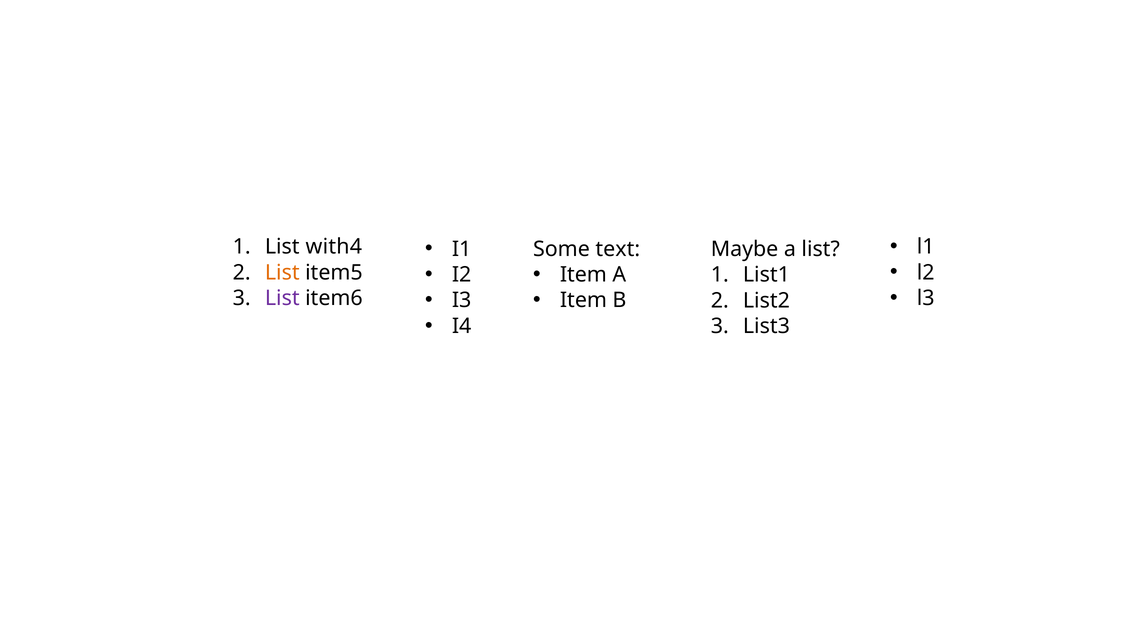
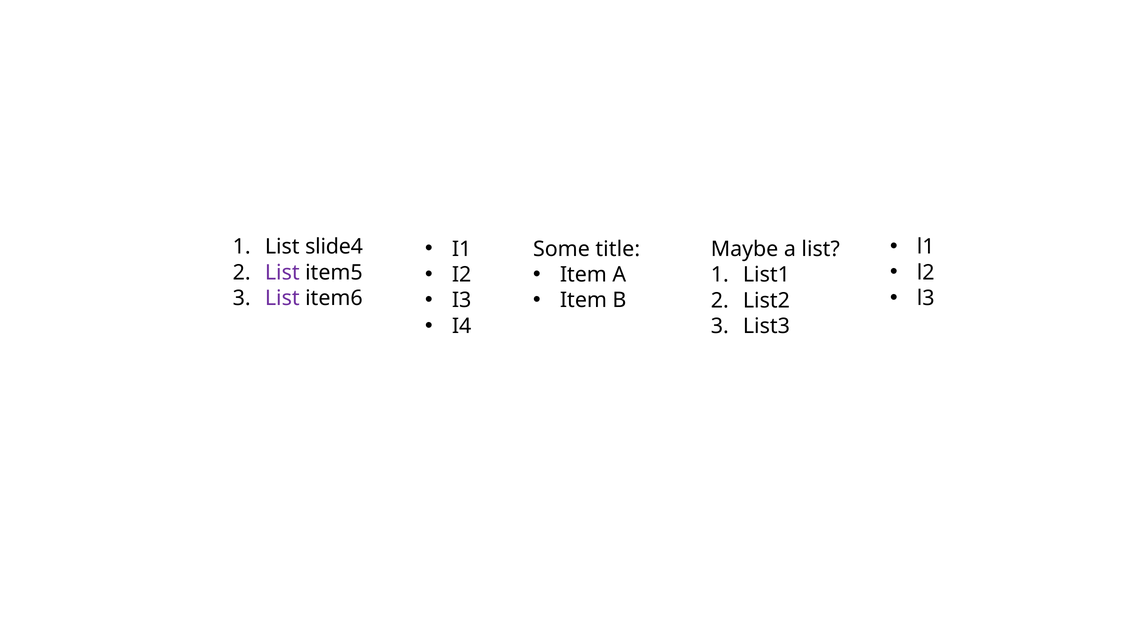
with4: with4 -> slide4 (334, 247)
text: text -> title (618, 249)
List colour: orange -> purple (282, 273)
